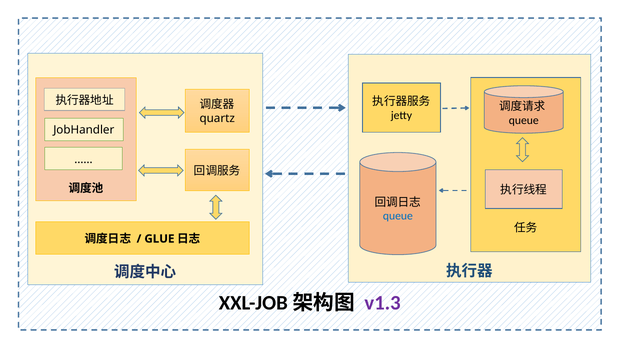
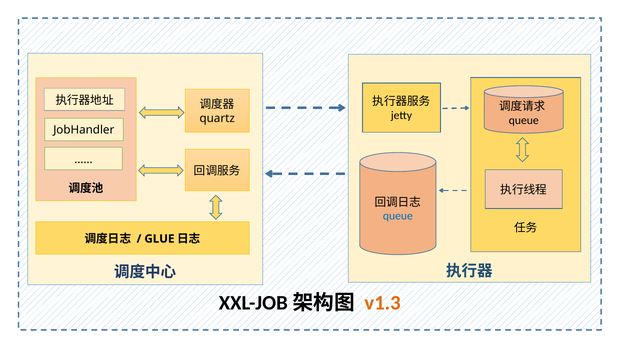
v1.3 colour: purple -> orange (383, 304)
